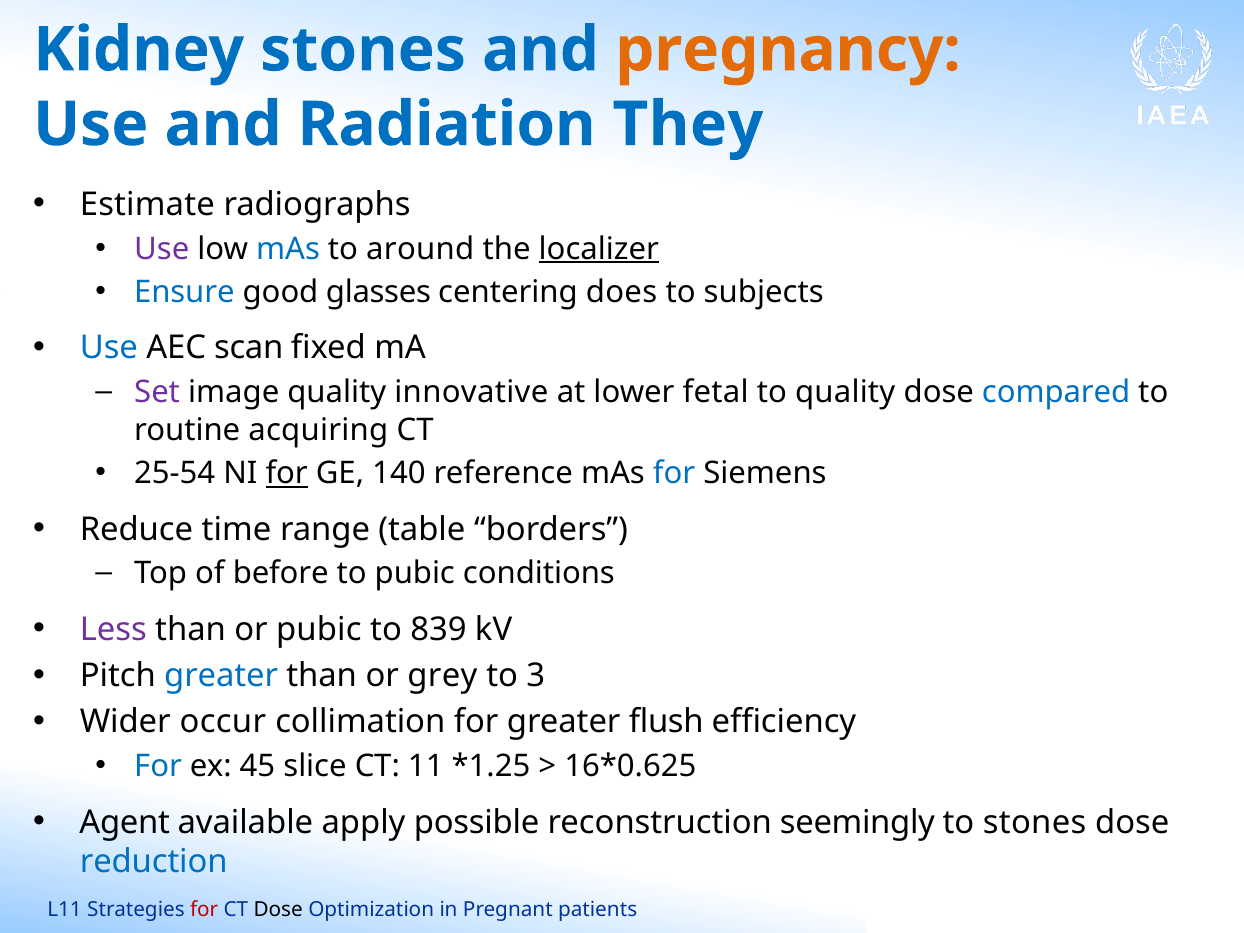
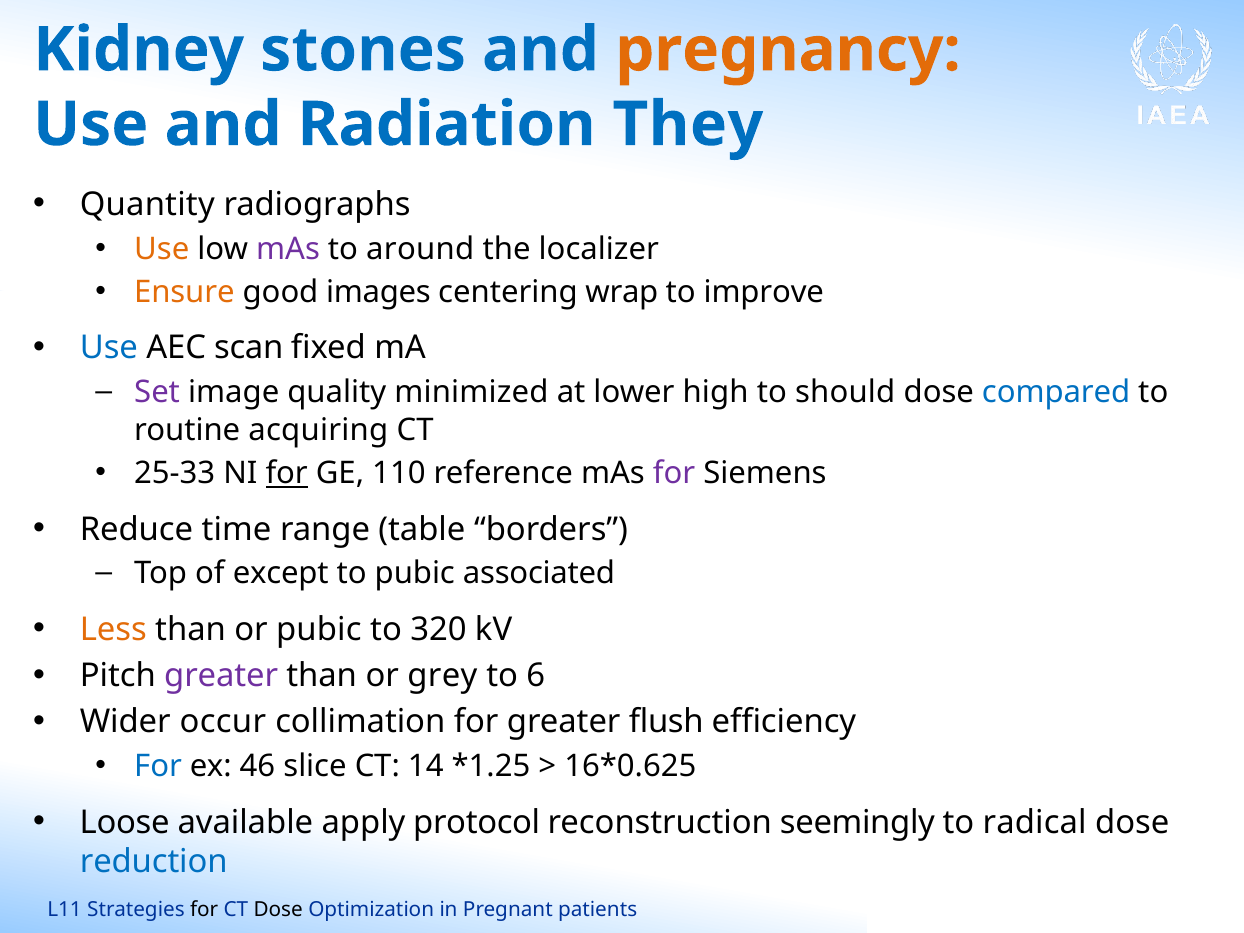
Estimate: Estimate -> Quantity (147, 204)
Use colour: purple -> orange (162, 249)
mAs colour: blue -> purple (288, 249)
localizer underline: present -> none (599, 249)
Ensure colour: blue -> orange (184, 292)
glasses: glasses -> images (378, 292)
does: does -> wrap (622, 292)
subjects: subjects -> improve (764, 292)
innovative: innovative -> minimized (471, 393)
fetal: fetal -> high (716, 393)
to quality: quality -> should (845, 393)
25-54: 25-54 -> 25-33 (175, 473)
140: 140 -> 110 (399, 473)
for colour: blue -> purple (674, 473)
before: before -> except (281, 574)
conditions: conditions -> associated (539, 574)
Less colour: purple -> orange (113, 629)
839: 839 -> 320 (439, 629)
greater colour: blue -> purple (221, 676)
3: 3 -> 6 (536, 676)
45: 45 -> 46 (257, 766)
11: 11 -> 14 (426, 766)
Agent: Agent -> Loose (125, 822)
possible: possible -> protocol (477, 822)
to stones: stones -> radical (1035, 822)
for colour: red -> black (204, 910)
